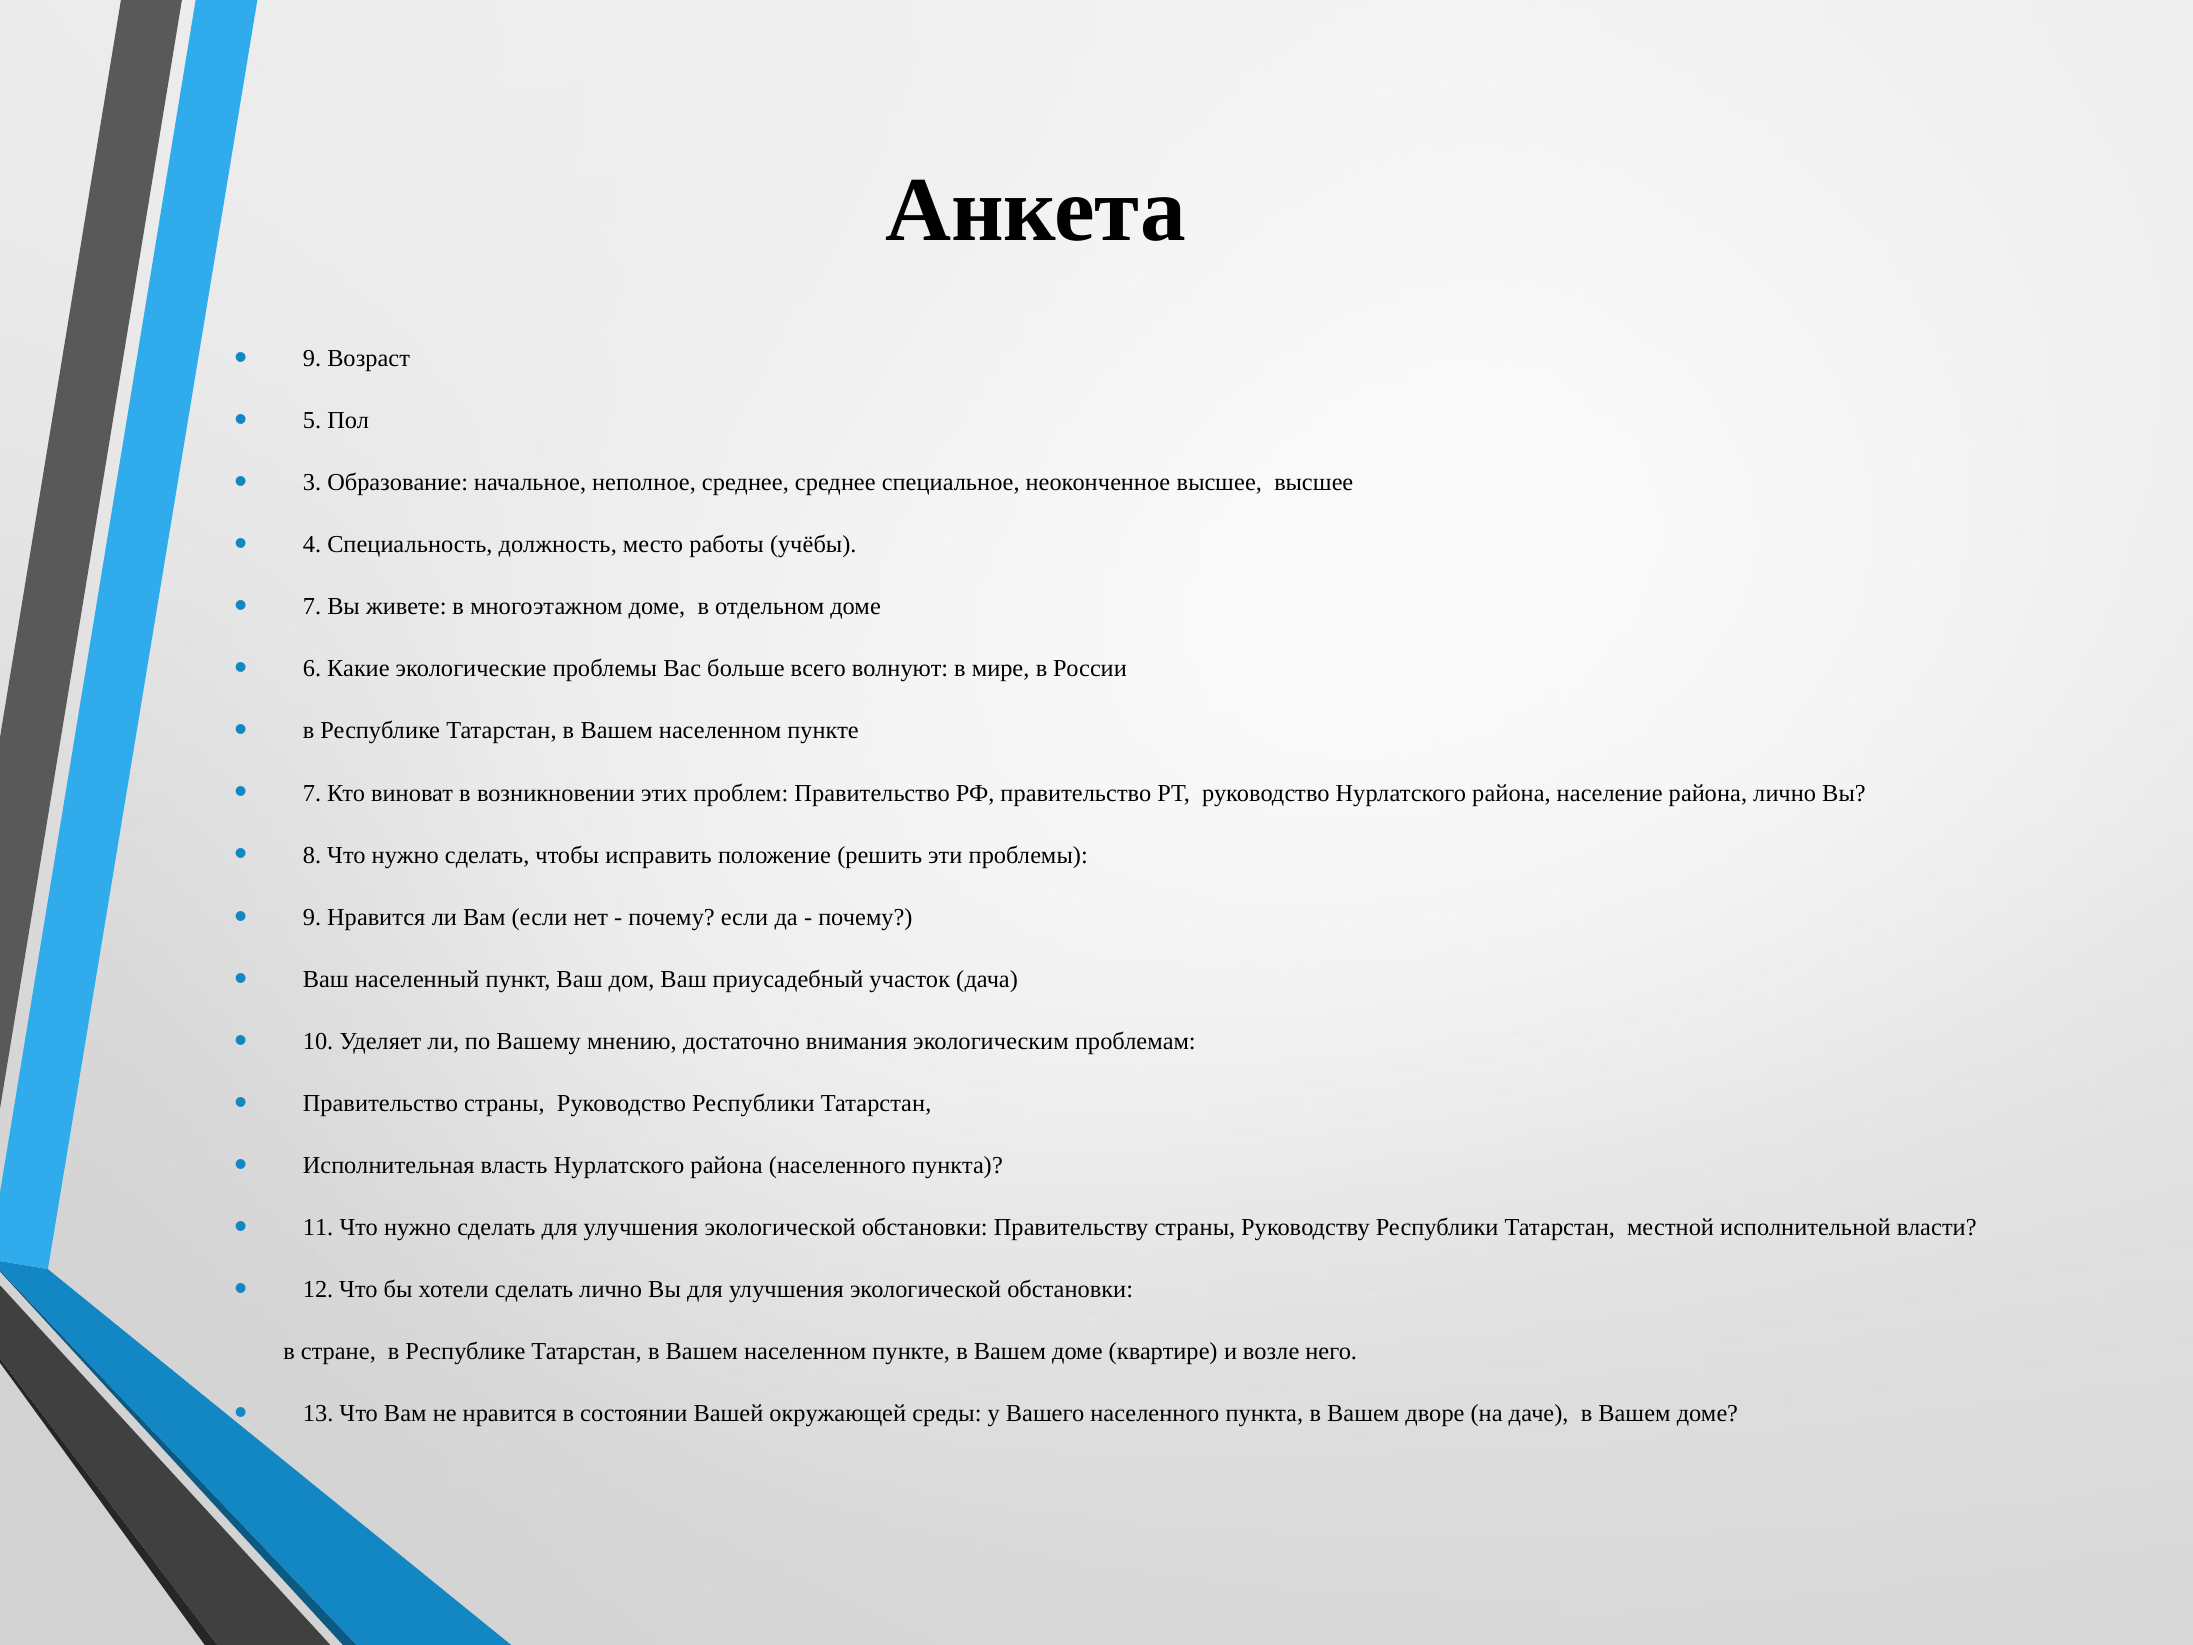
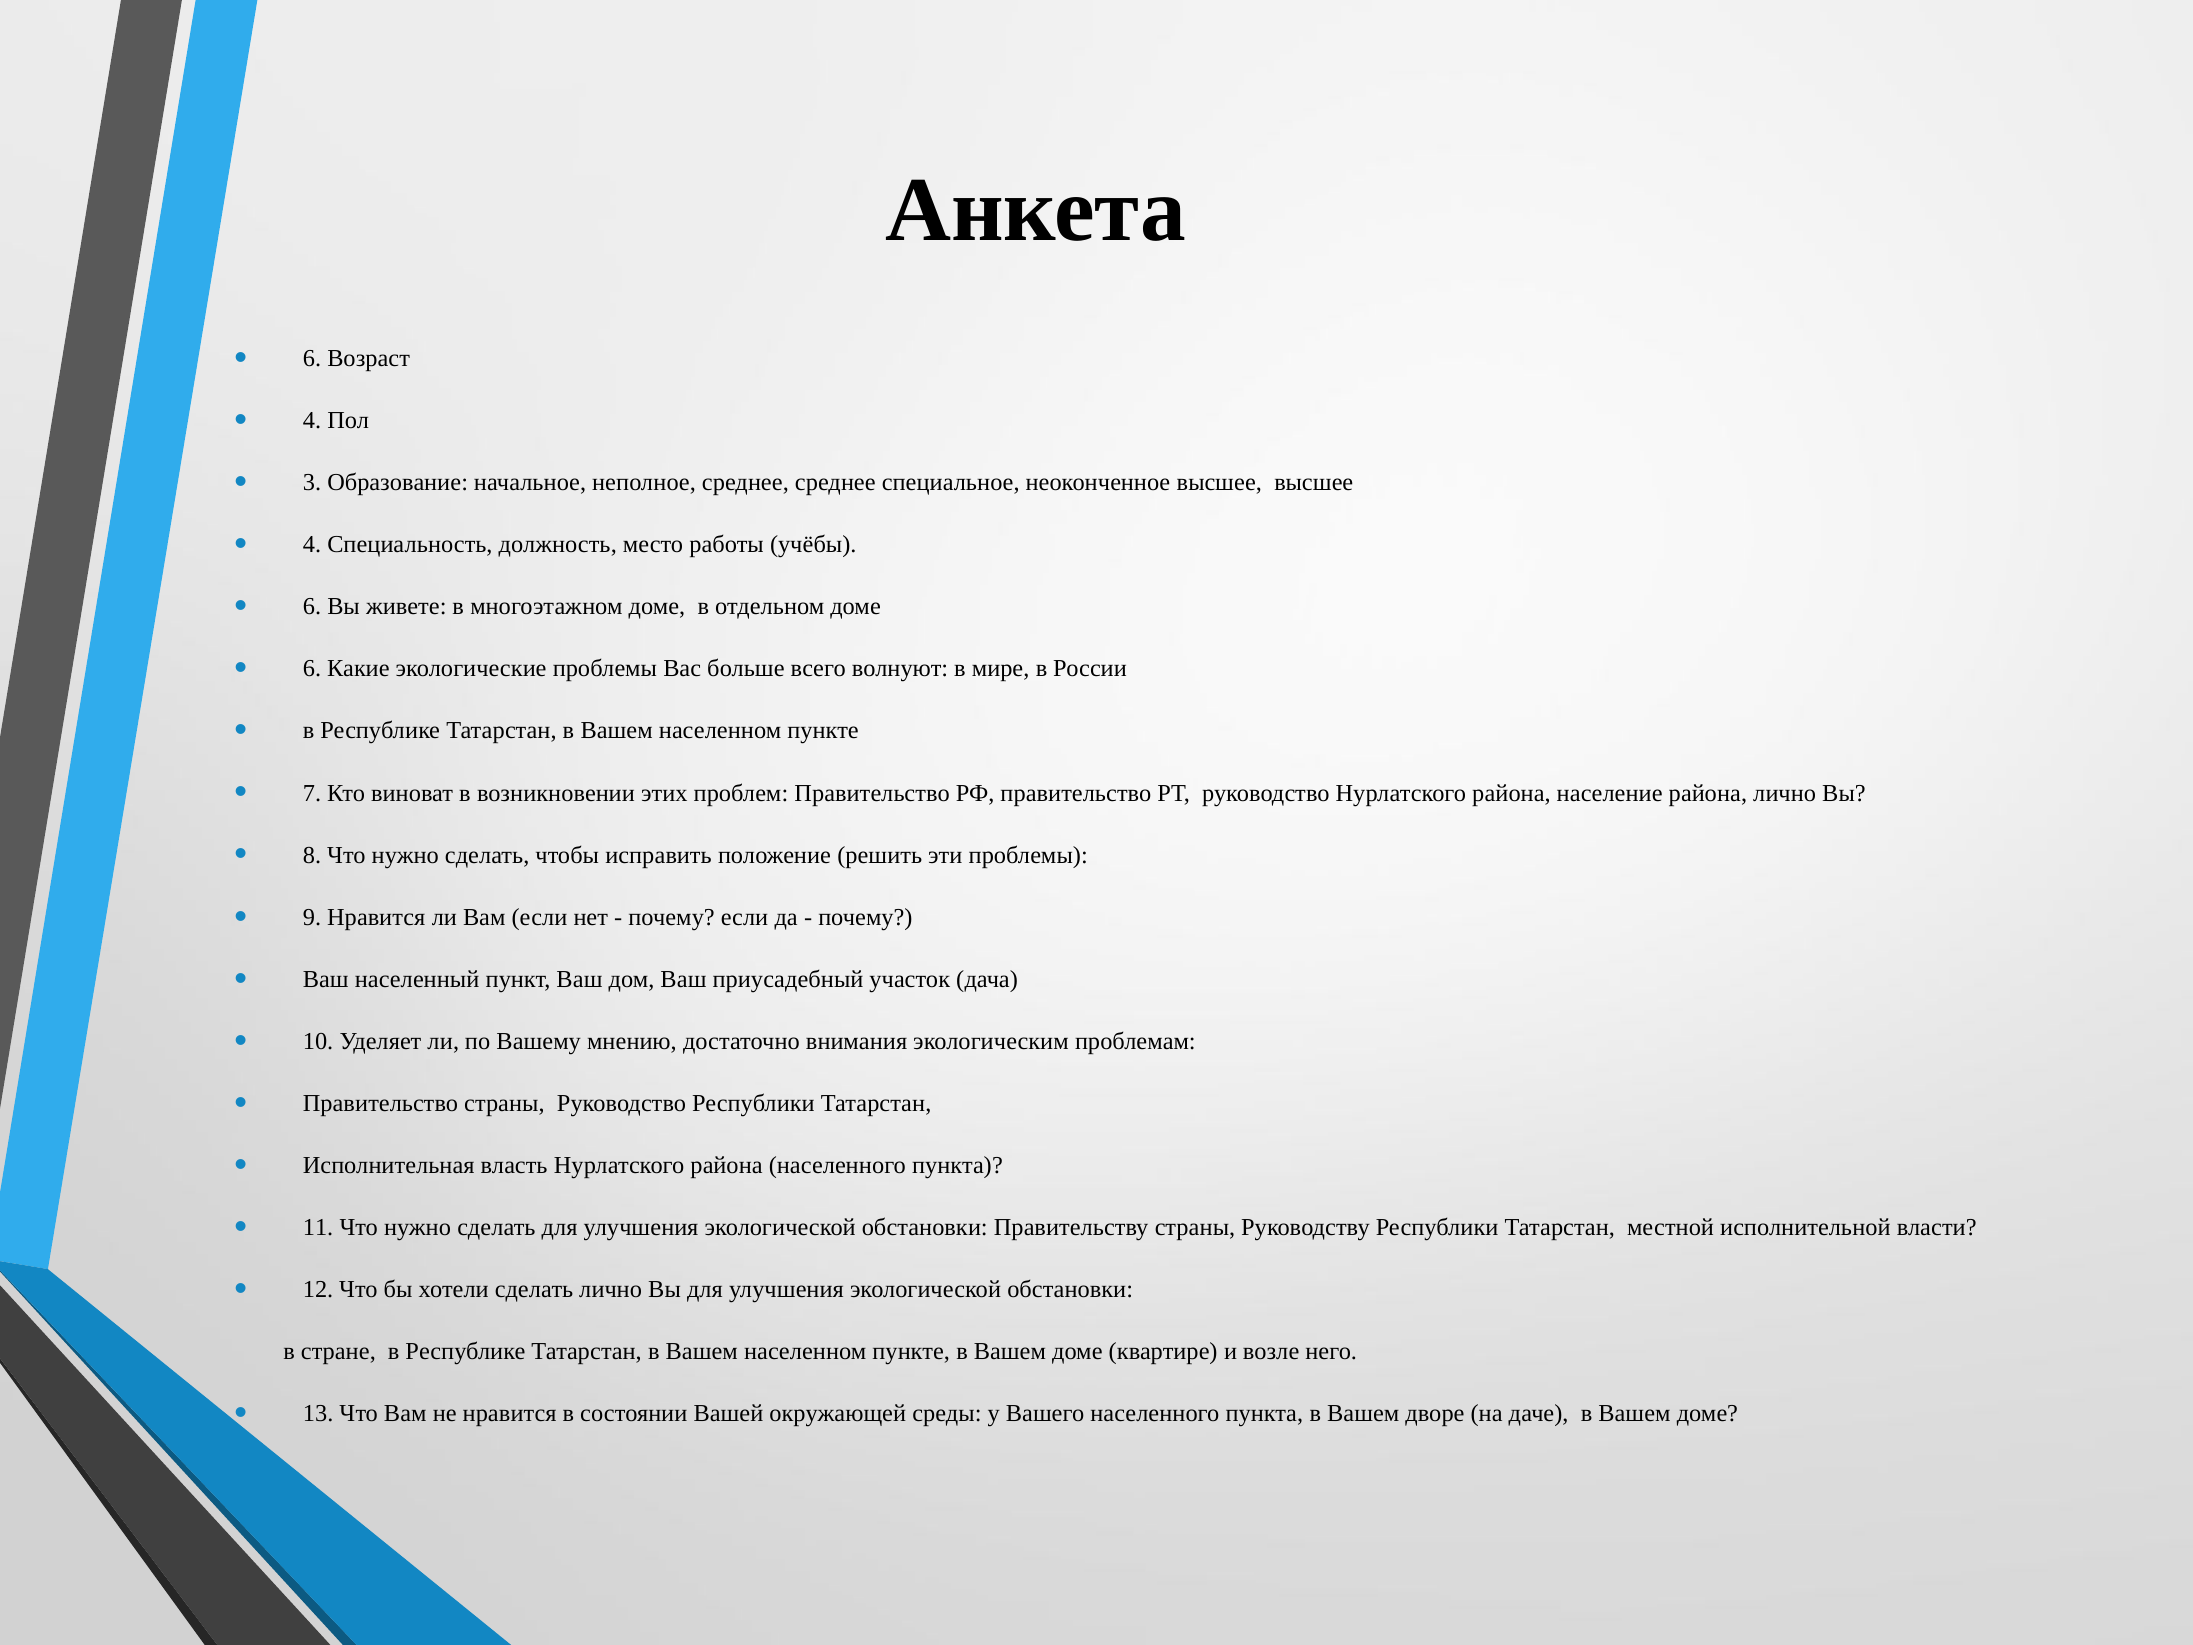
9: 9 -> 6 (312, 358)
5: 5 -> 4 (312, 420)
7: 7 -> 6 (312, 607)
